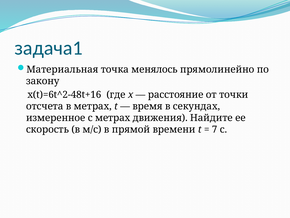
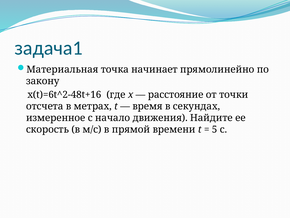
менялось: менялось -> начинает (154, 69)
с метрах: метрах -> начало (113, 118)
7: 7 -> 5 (215, 129)
